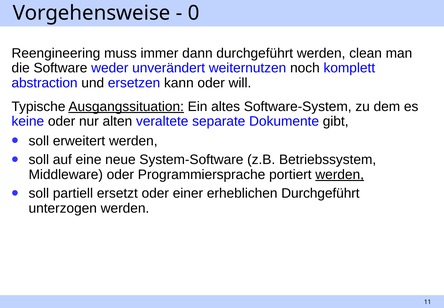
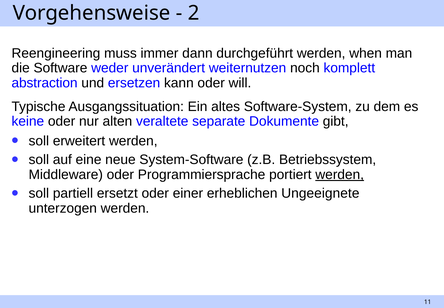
0: 0 -> 2 (194, 13)
clean: clean -> when (366, 53)
Ausgangssituation underline: present -> none (126, 106)
erheblichen Durchgeführt: Durchgeführt -> Ungeeignete (320, 193)
